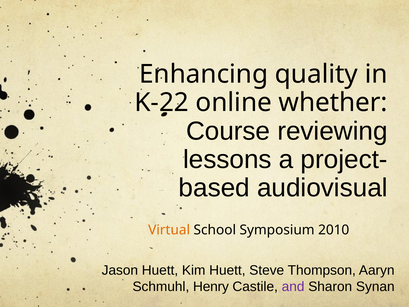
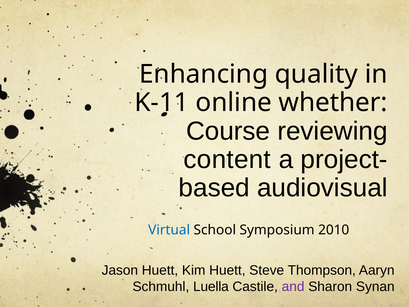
K-22: K-22 -> K-11 (162, 103)
lessons: lessons -> content (227, 159)
Virtual colour: orange -> blue (169, 230)
Henry: Henry -> Luella (211, 287)
